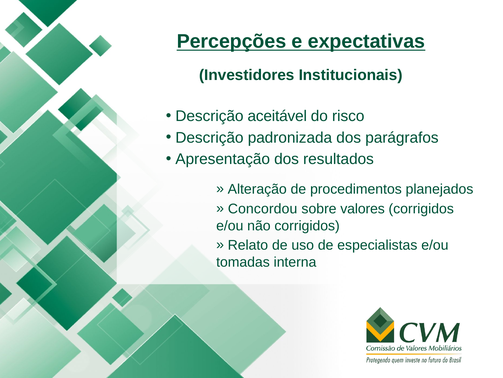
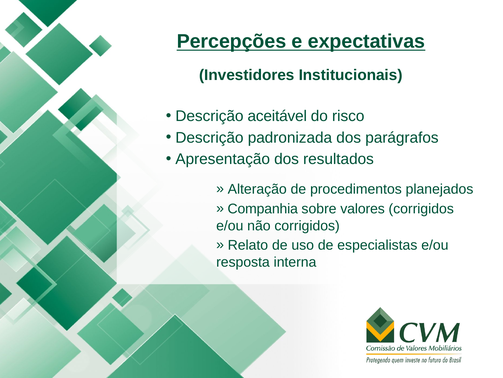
Concordou: Concordou -> Companhia (263, 208)
tomadas: tomadas -> resposta (243, 262)
